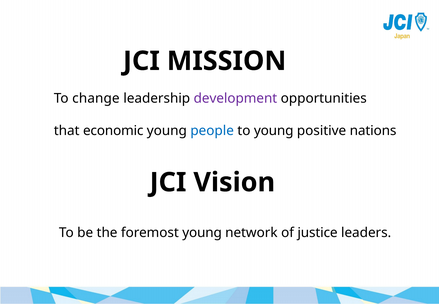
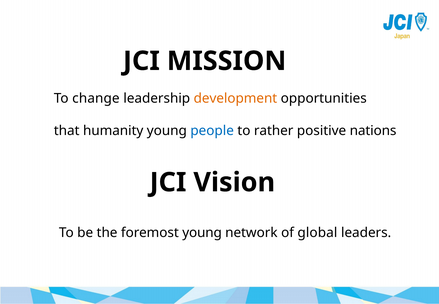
development colour: purple -> orange (235, 98)
economic: economic -> humanity (113, 131)
to young: young -> rather (274, 131)
justice: justice -> global (317, 233)
